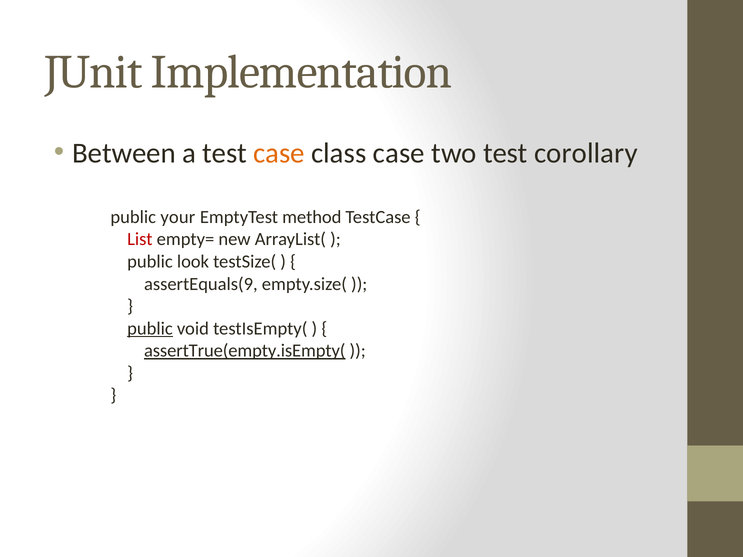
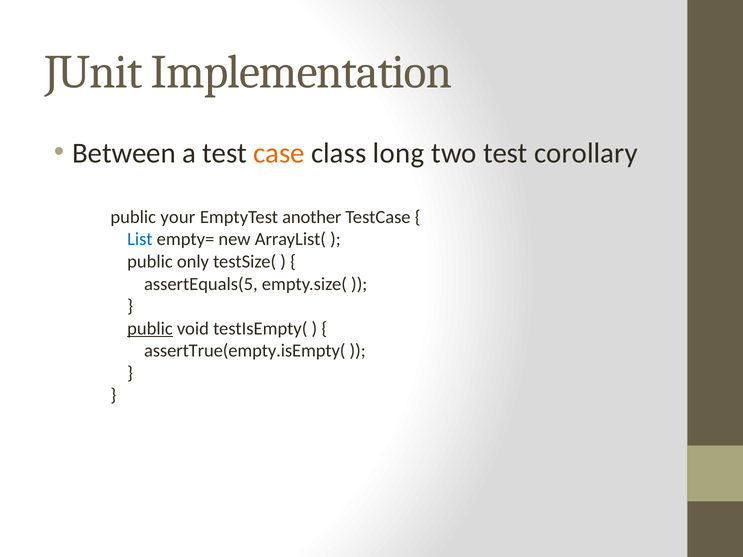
class case: case -> long (399, 153)
method: method -> another (312, 217)
List colour: red -> blue (140, 239)
look: look -> only (193, 262)
assertEquals(9: assertEquals(9 -> assertEquals(5 (201, 284)
assertTrue(empty.isEmpty( underline: present -> none (245, 351)
